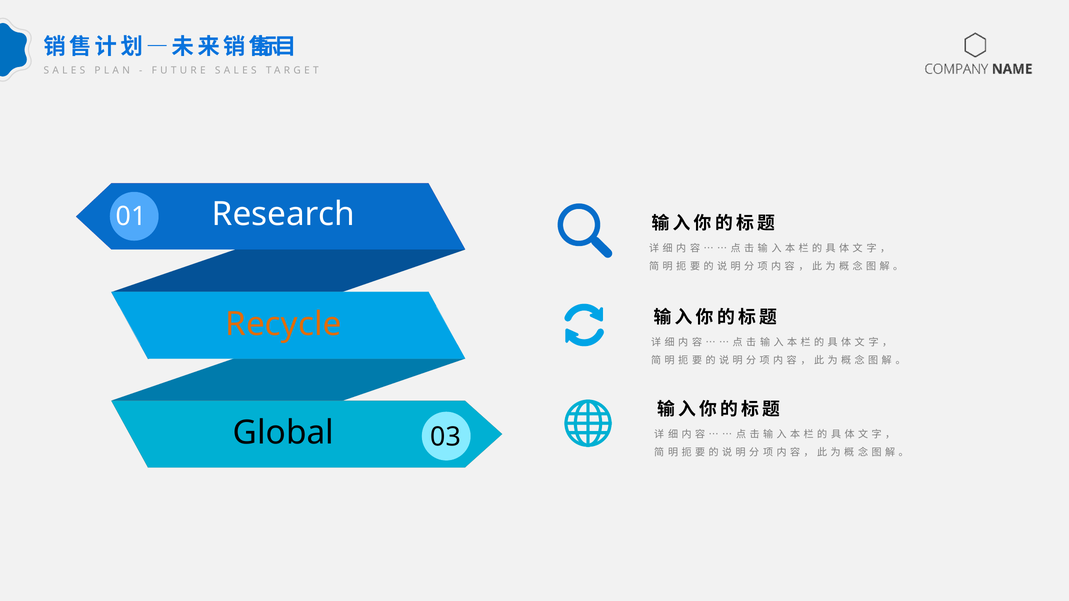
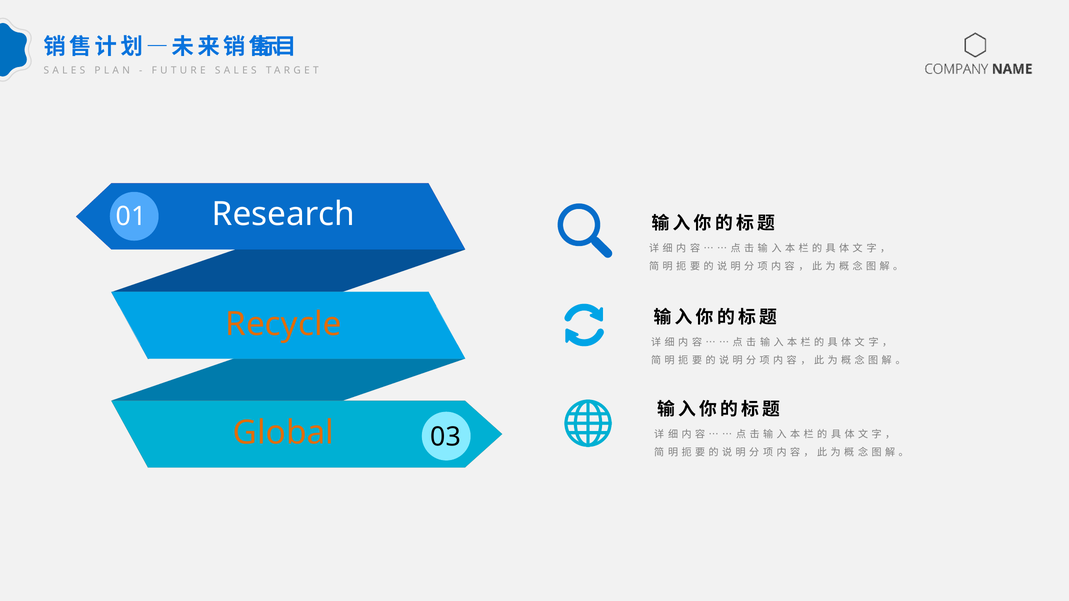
Global colour: black -> orange (283, 433)
